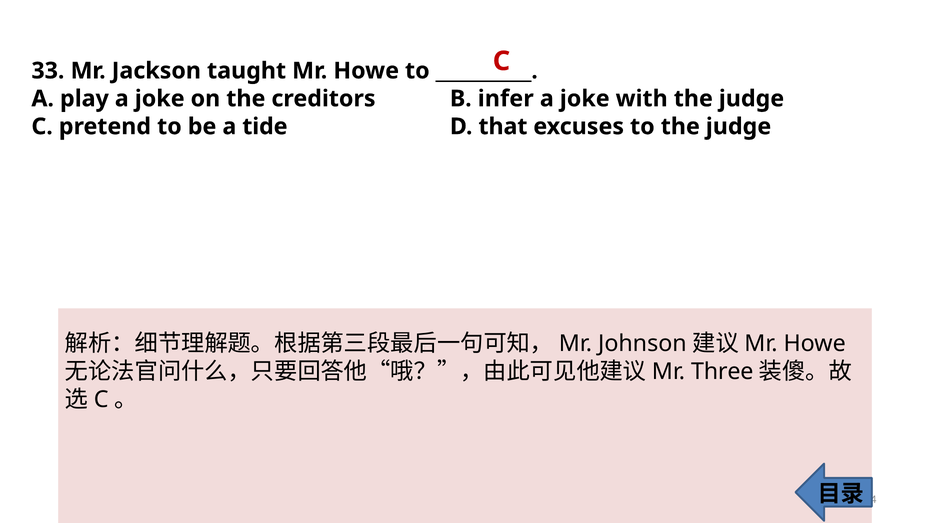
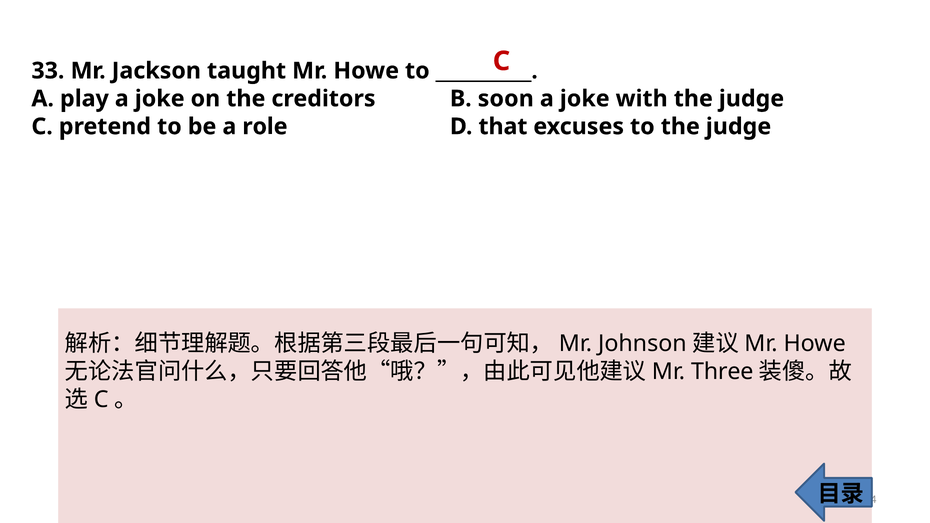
infer: infer -> soon (506, 99)
tide: tide -> role (265, 127)
